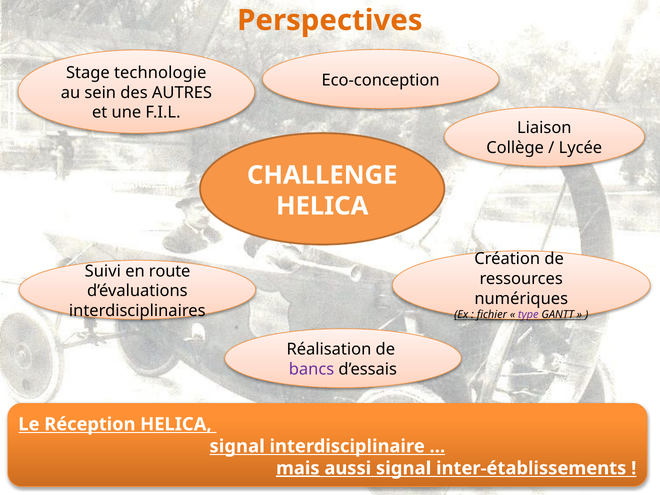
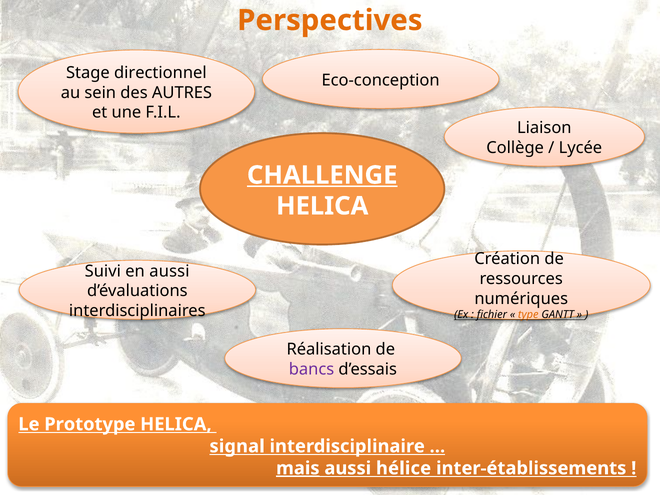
technologie: technologie -> directionnel (160, 73)
CHALLENGE underline: none -> present (322, 175)
en route: route -> aussi (169, 271)
type colour: purple -> orange (528, 315)
Réception: Réception -> Prototype (90, 424)
aussi signal: signal -> hélice (404, 468)
